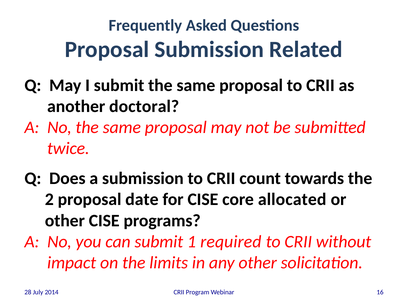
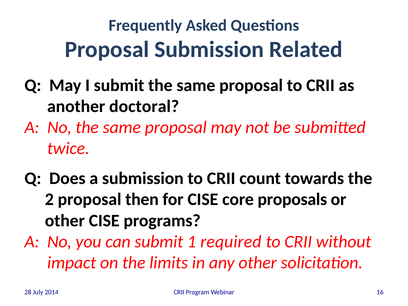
date: date -> then (142, 200)
allocated: allocated -> proposals (292, 200)
